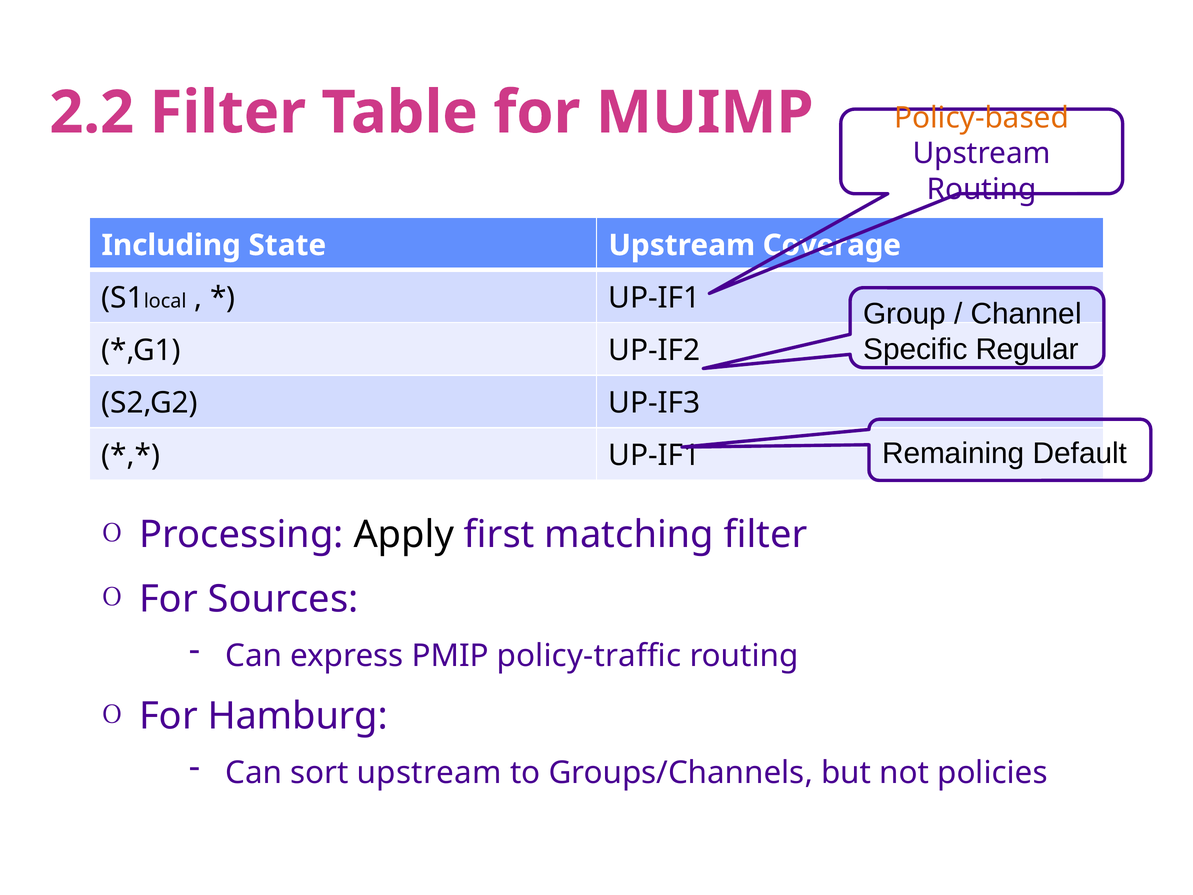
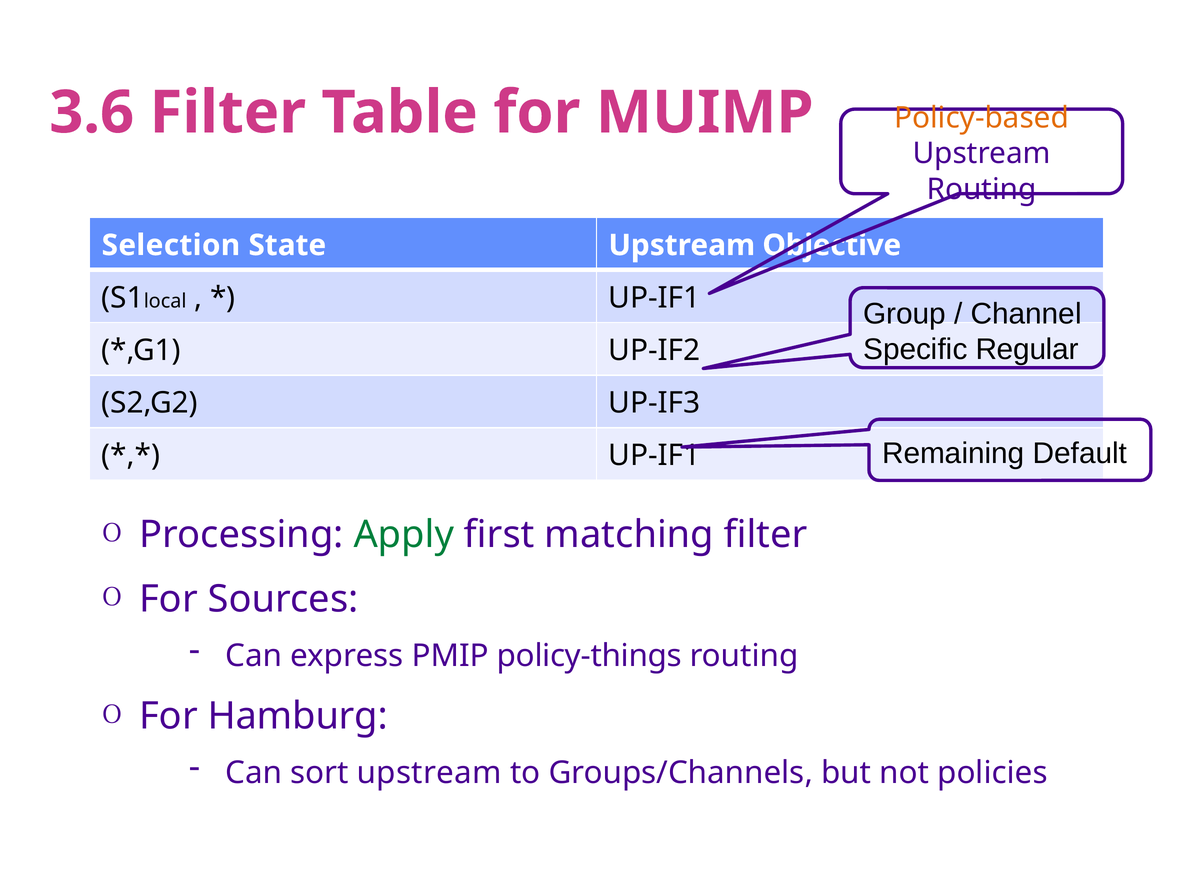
2.2: 2.2 -> 3.6 (92, 113)
Including: Including -> Selection (171, 245)
Coverage: Coverage -> Objective (832, 245)
Apply colour: black -> green (404, 535)
policy-traffic: policy-traffic -> policy-things (589, 656)
